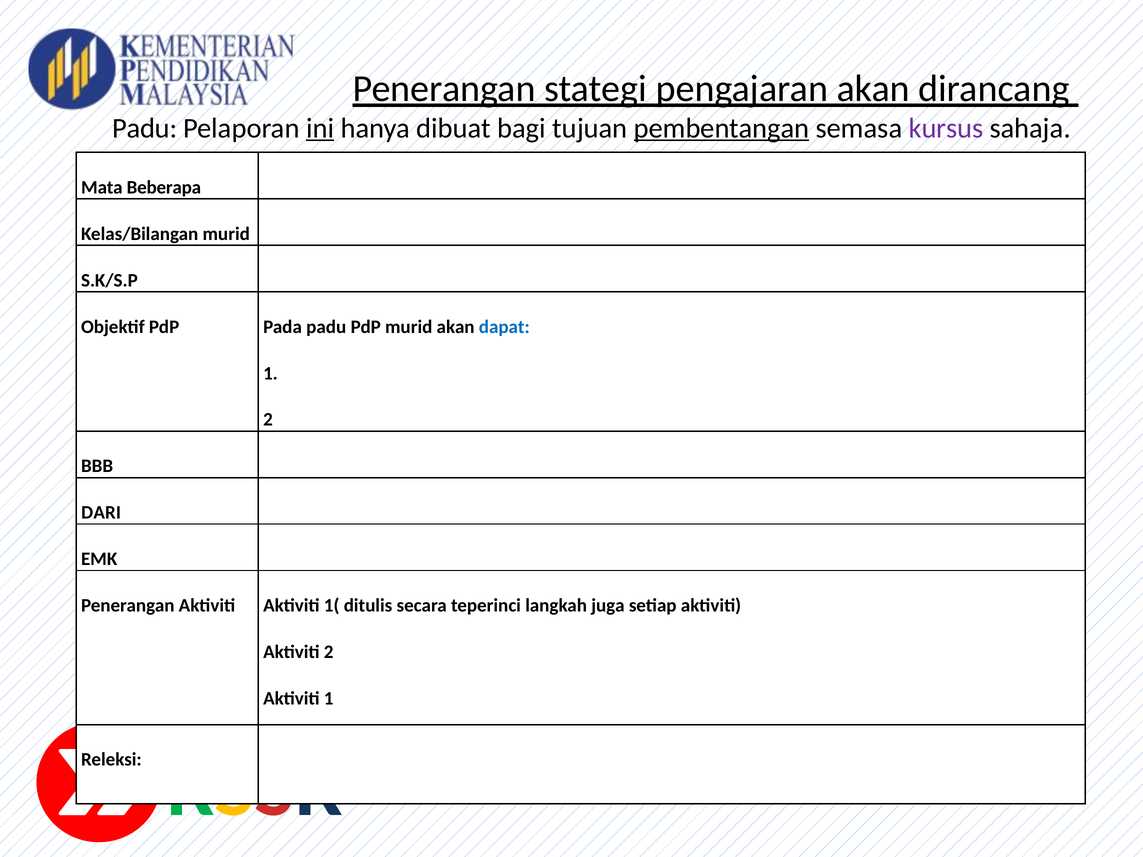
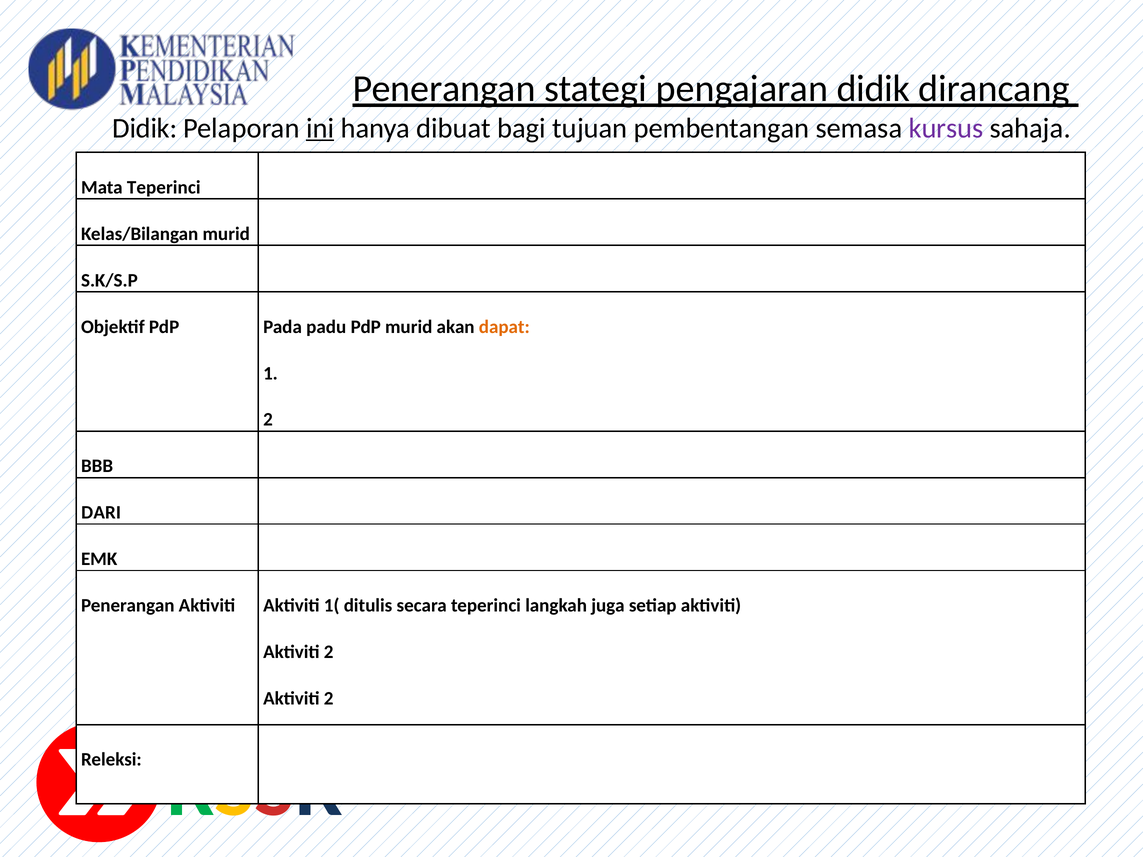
pengajaran akan: akan -> didik (873, 89)
Padu: Padu -> Didik (145, 128)
pembentangan underline: present -> none (722, 128)
Mata Beberapa: Beberapa -> Teperinci (164, 187)
dapat colour: blue -> orange (504, 327)
1: 1 -> 2 (329, 699)
